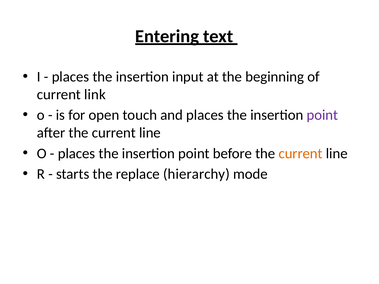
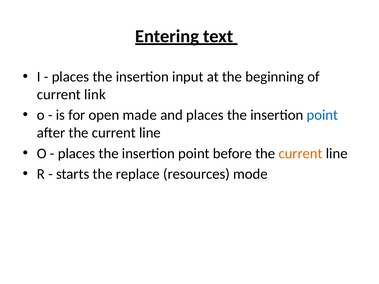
touch: touch -> made (140, 115)
point colour: purple -> blue (322, 115)
hierarchy: hierarchy -> resources (197, 174)
